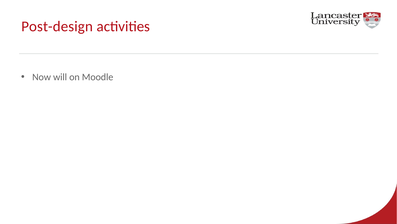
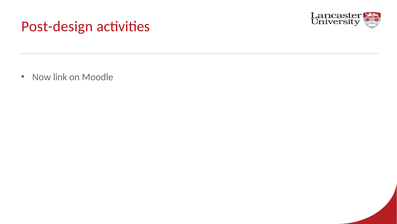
will: will -> link (60, 77)
